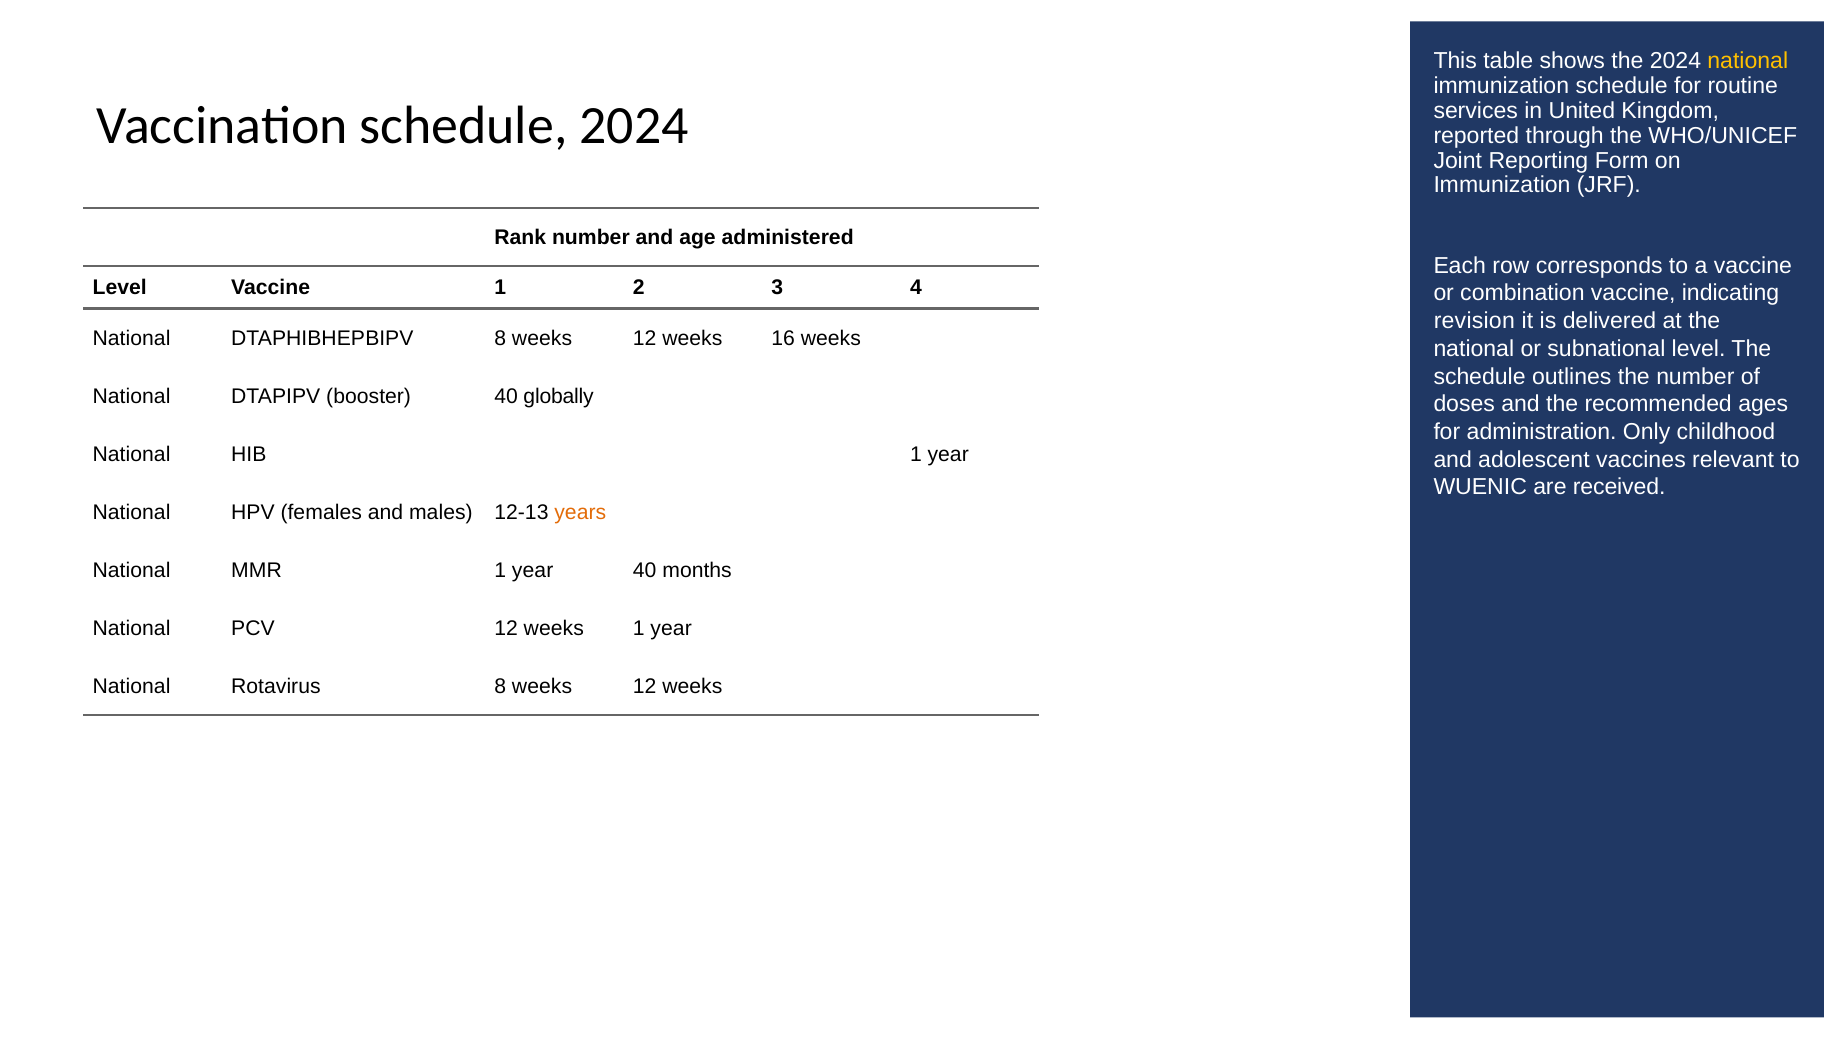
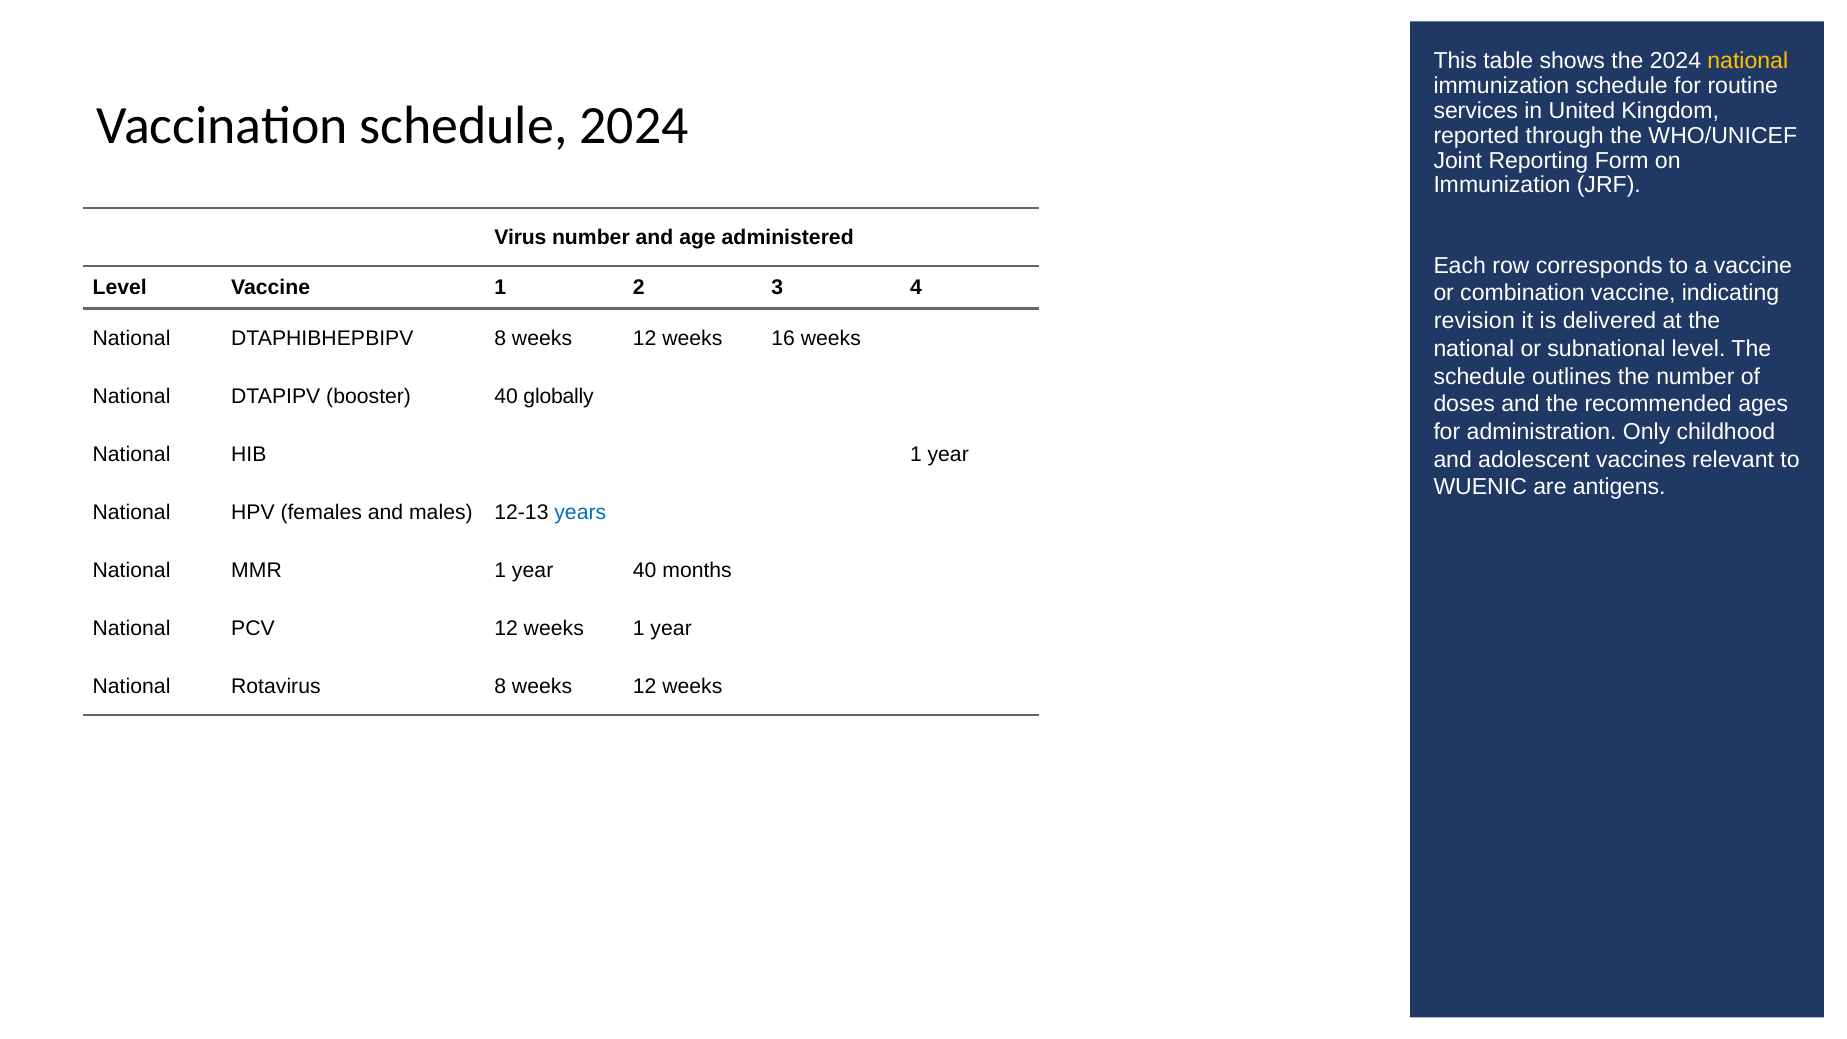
Rank: Rank -> Virus (520, 237)
received: received -> antigens (1619, 487)
years colour: orange -> blue (580, 512)
